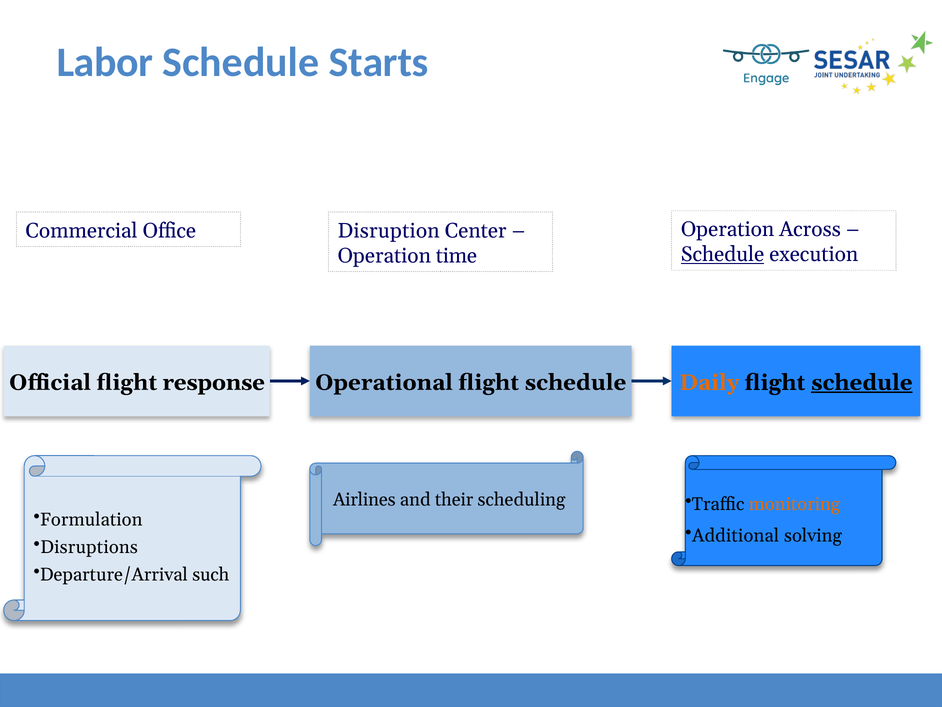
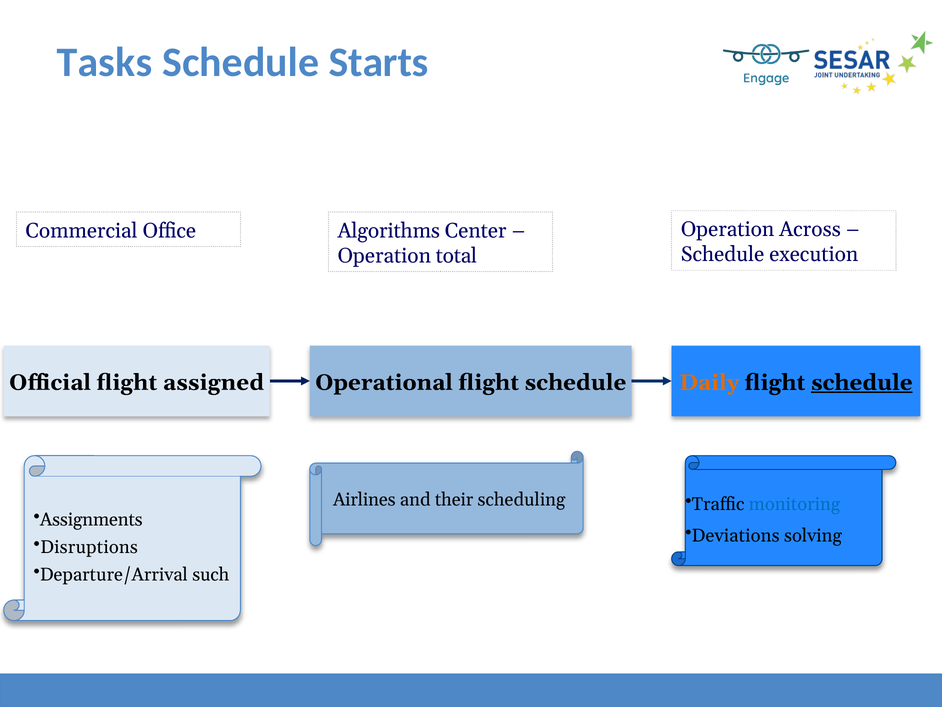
Labor: Labor -> Tasks (104, 62)
Disruption: Disruption -> Algorithms (389, 231)
Schedule underline: present -> none (723, 254)
time: time -> total (456, 256)
response: response -> assigned (213, 382)
monitoring colour: orange -> blue (794, 504)
Formulation: Formulation -> Assignments (91, 519)
Additional: Additional -> Deviations (736, 535)
